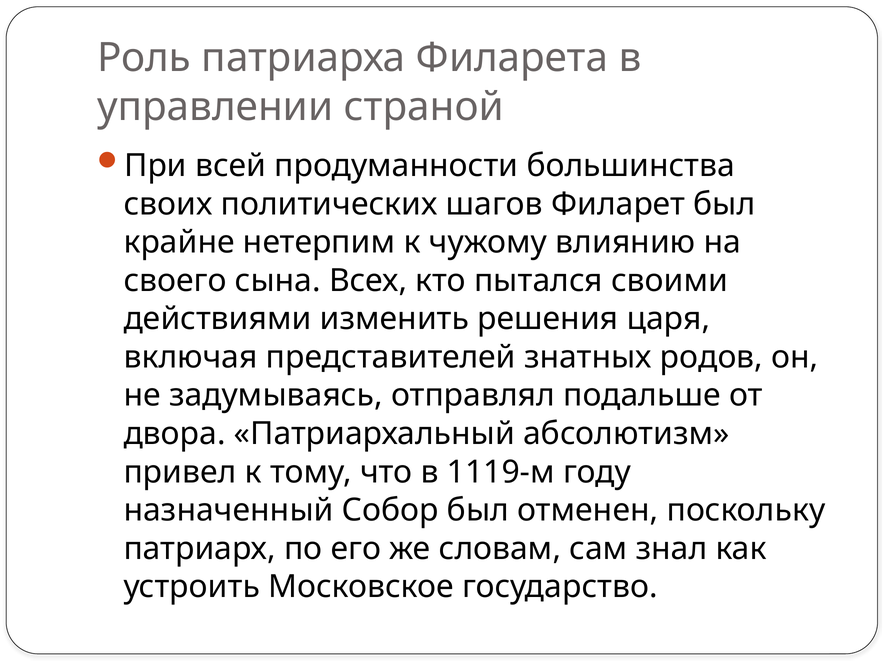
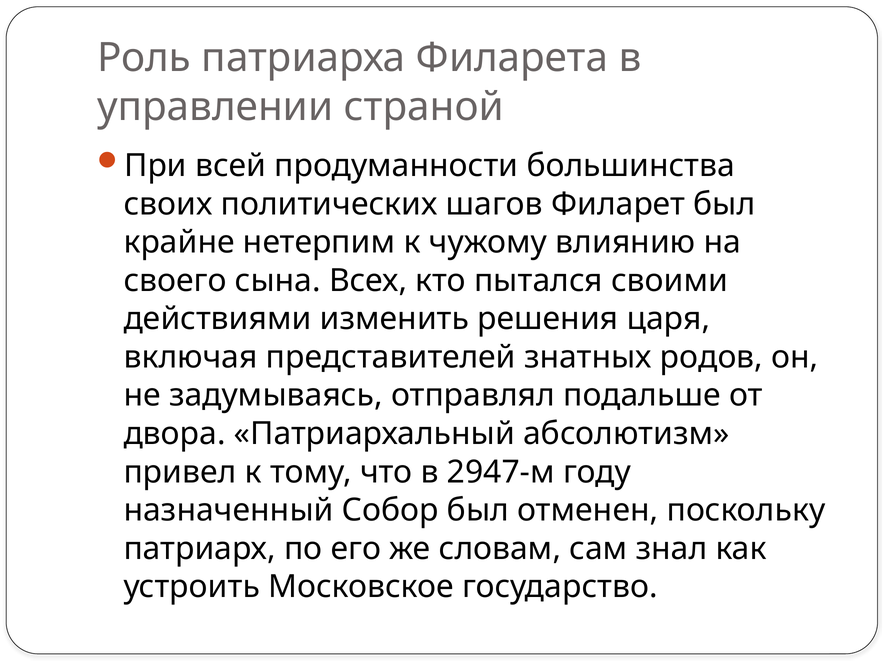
1119-м: 1119-м -> 2947-м (501, 472)
